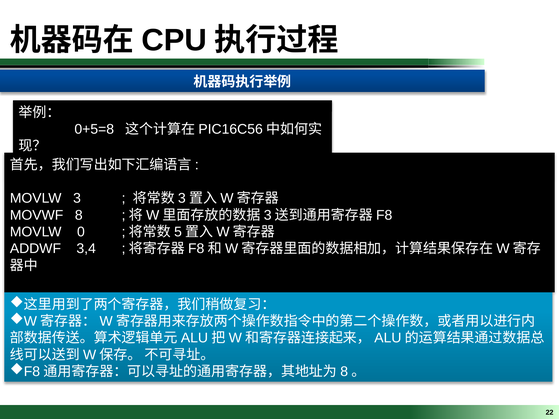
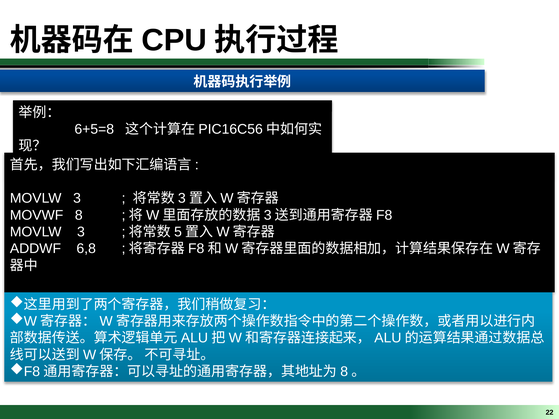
0+5=8: 0+5=8 -> 6+5=8 (94, 129)
0: 0 -> 3 (81, 232)
3,4: 3,4 -> 6,8 (86, 249)
